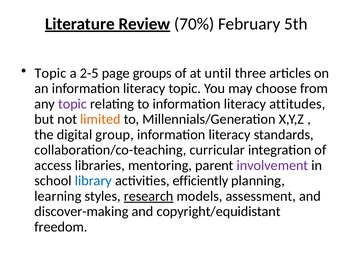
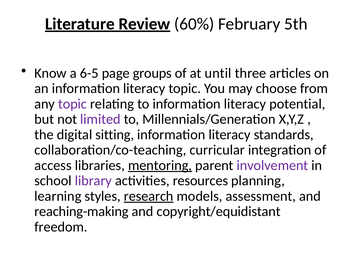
70%: 70% -> 60% (194, 24)
Topic: Topic -> Know (51, 73)
2-5: 2-5 -> 6-5 (89, 73)
attitudes: attitudes -> potential (297, 104)
limited colour: orange -> purple (100, 119)
group: group -> sitting (115, 134)
mentoring underline: none -> present (160, 165)
library colour: blue -> purple (93, 181)
efficiently: efficiently -> resources (200, 181)
discover-making: discover-making -> reaching-making (81, 211)
